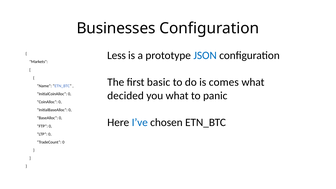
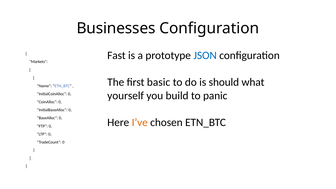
Less: Less -> Fast (116, 55)
comes: comes -> should (224, 82)
decided: decided -> yourself (126, 96)
you what: what -> build (177, 96)
I’ve colour: blue -> orange (140, 123)
